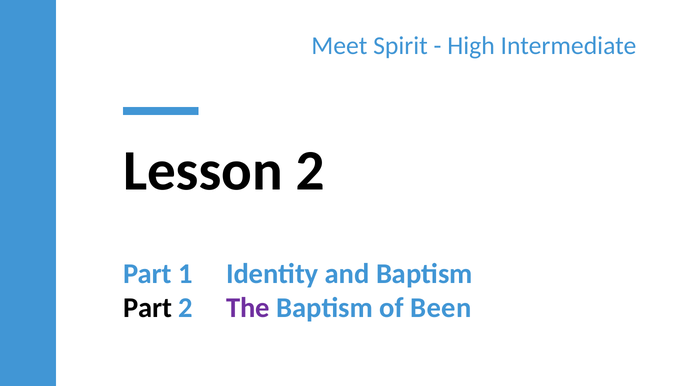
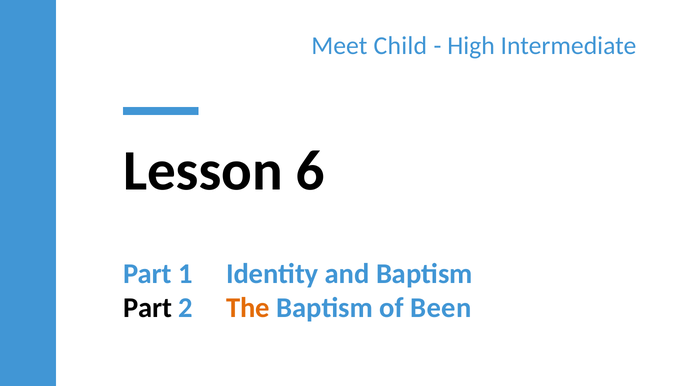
Spirit: Spirit -> Child (400, 46)
Lesson 2: 2 -> 6 (310, 171)
The colour: purple -> orange (248, 308)
